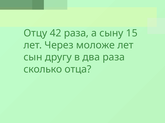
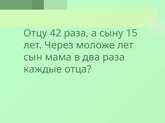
другу: другу -> мама (58, 58)
сколько: сколько -> каждые (43, 70)
